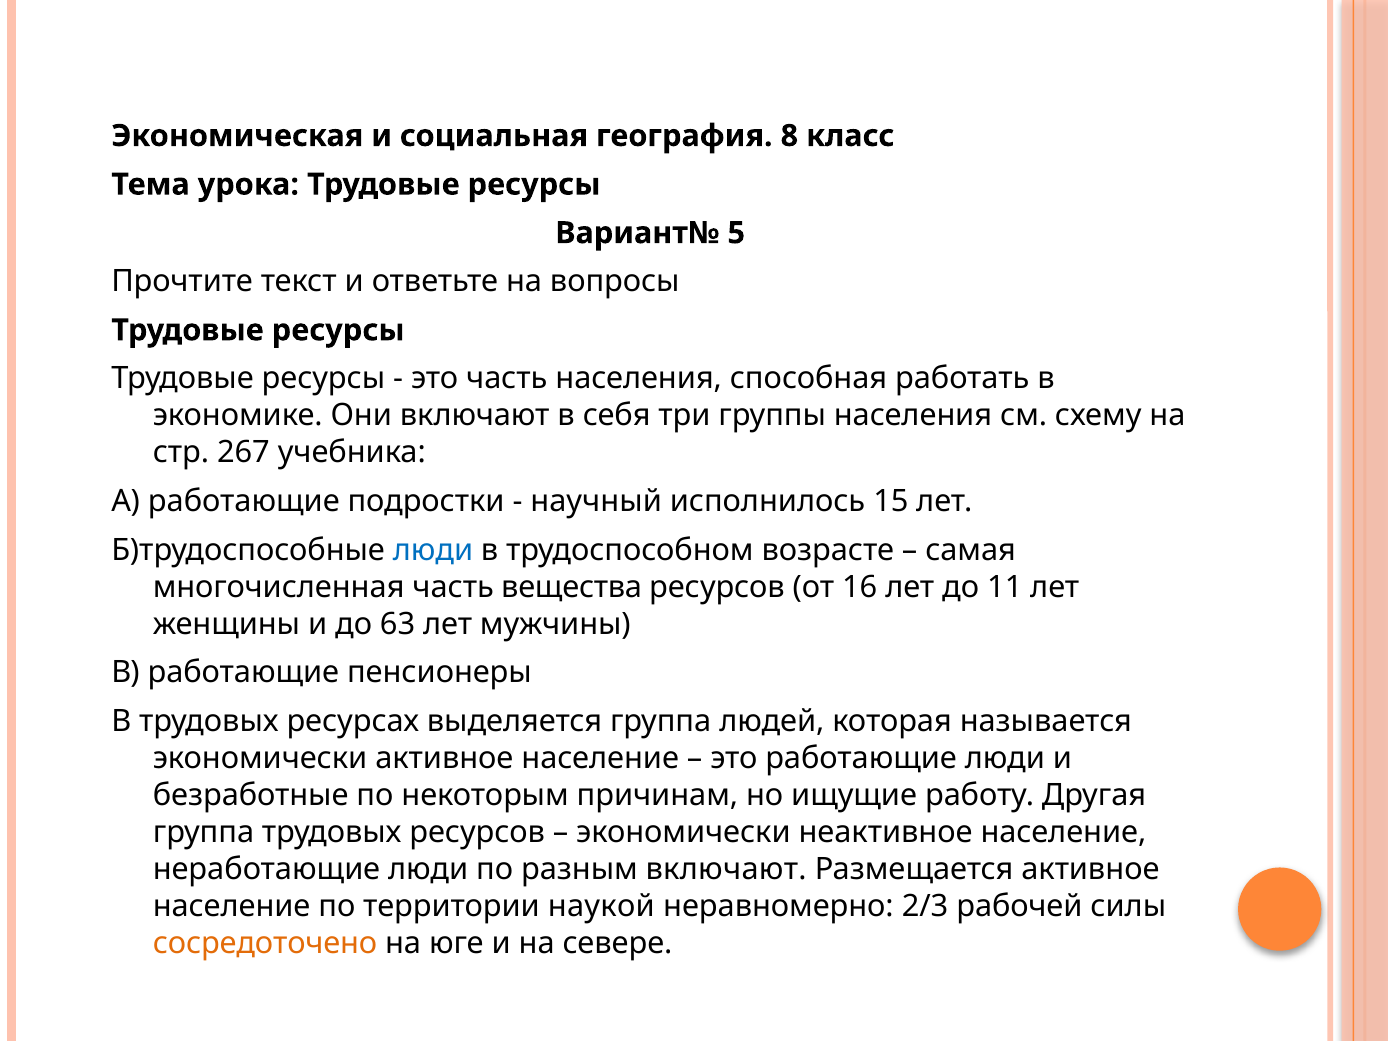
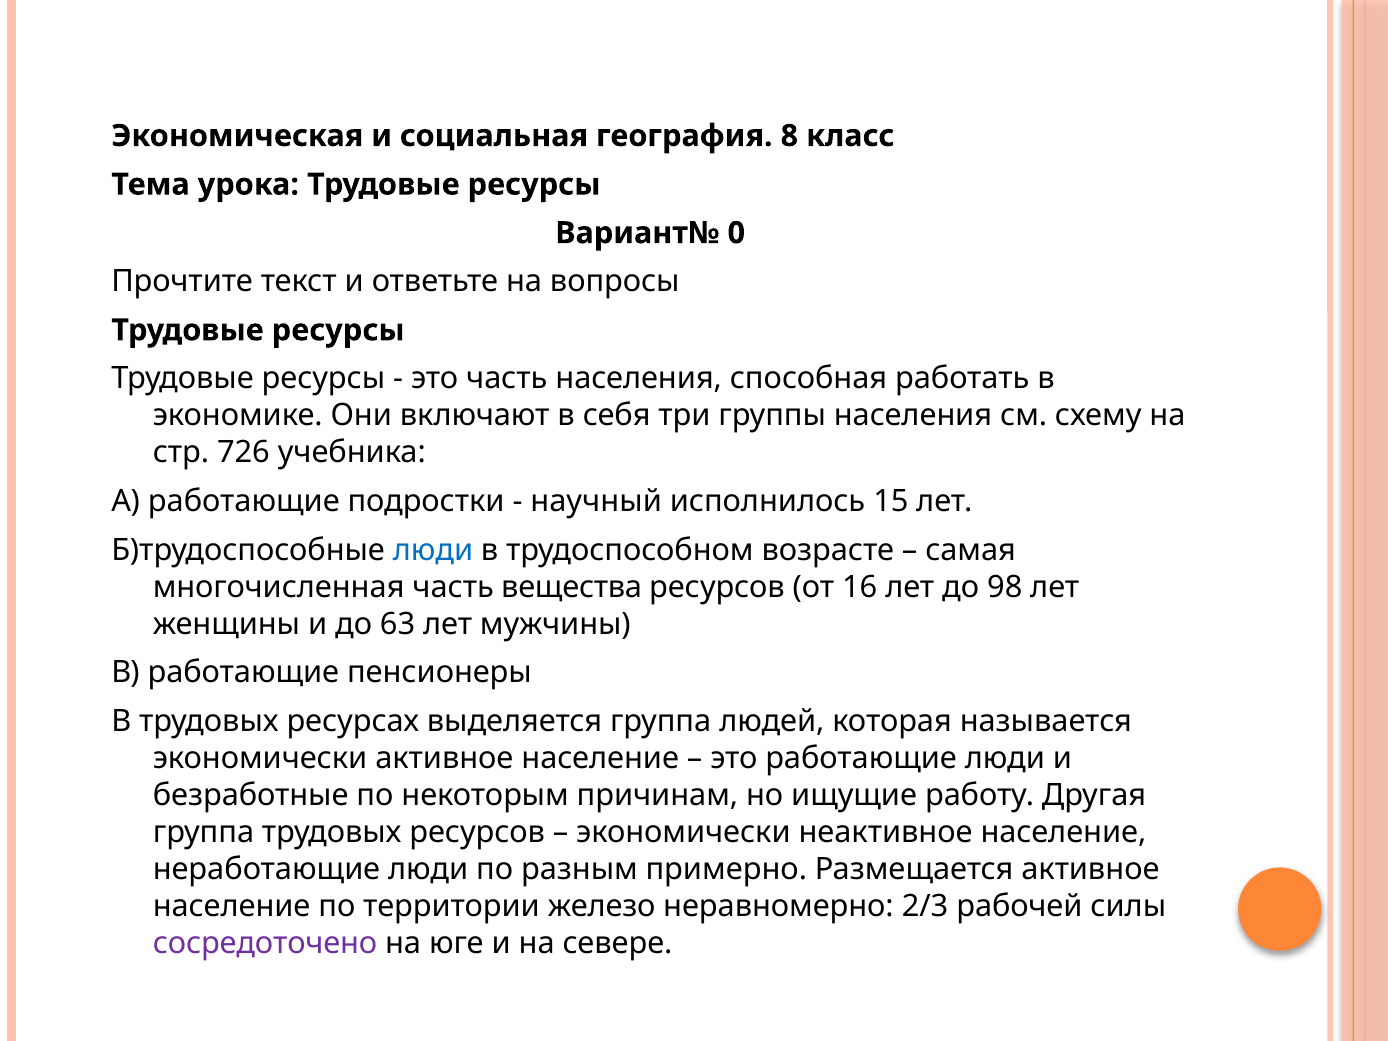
5: 5 -> 0 (736, 233)
267: 267 -> 726 (243, 453)
11: 11 -> 98 (1005, 587)
разным включают: включают -> примерно (726, 869)
наукой: наукой -> железо (602, 906)
сосредоточено colour: orange -> purple (265, 943)
